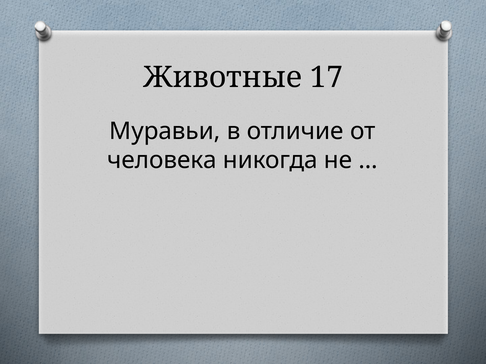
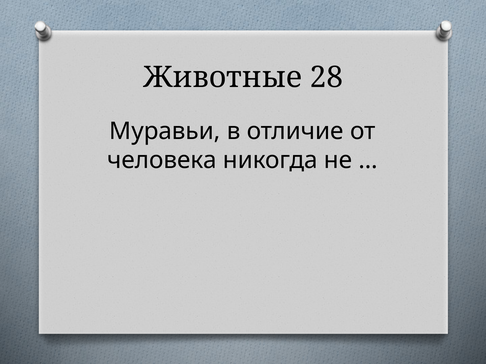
17: 17 -> 28 (326, 77)
